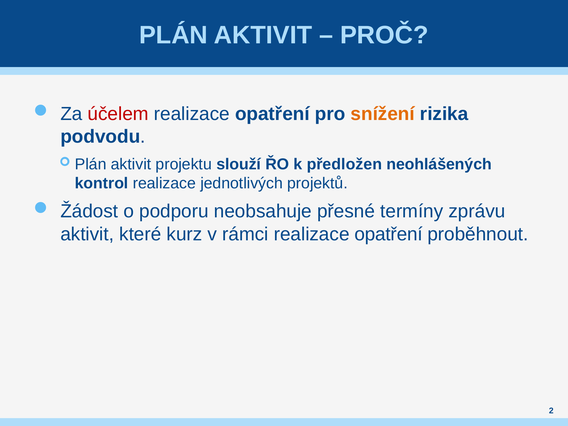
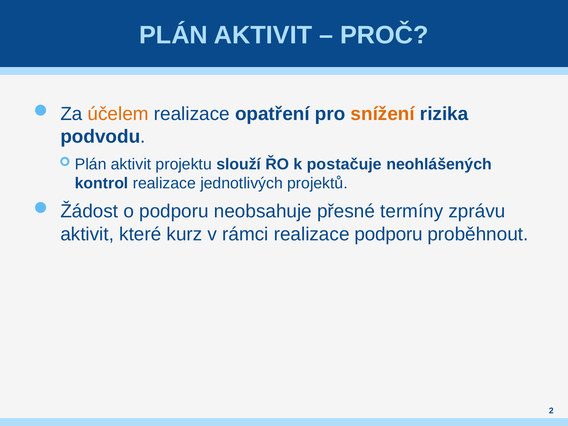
účelem colour: red -> orange (118, 114)
předložen: předložen -> postačuje (344, 164)
rámci realizace opatření: opatření -> podporu (389, 234)
